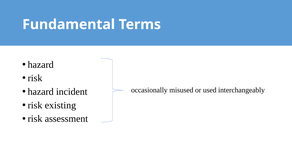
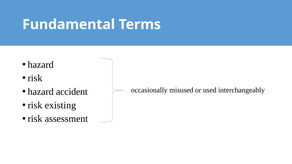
incident: incident -> accident (72, 92)
